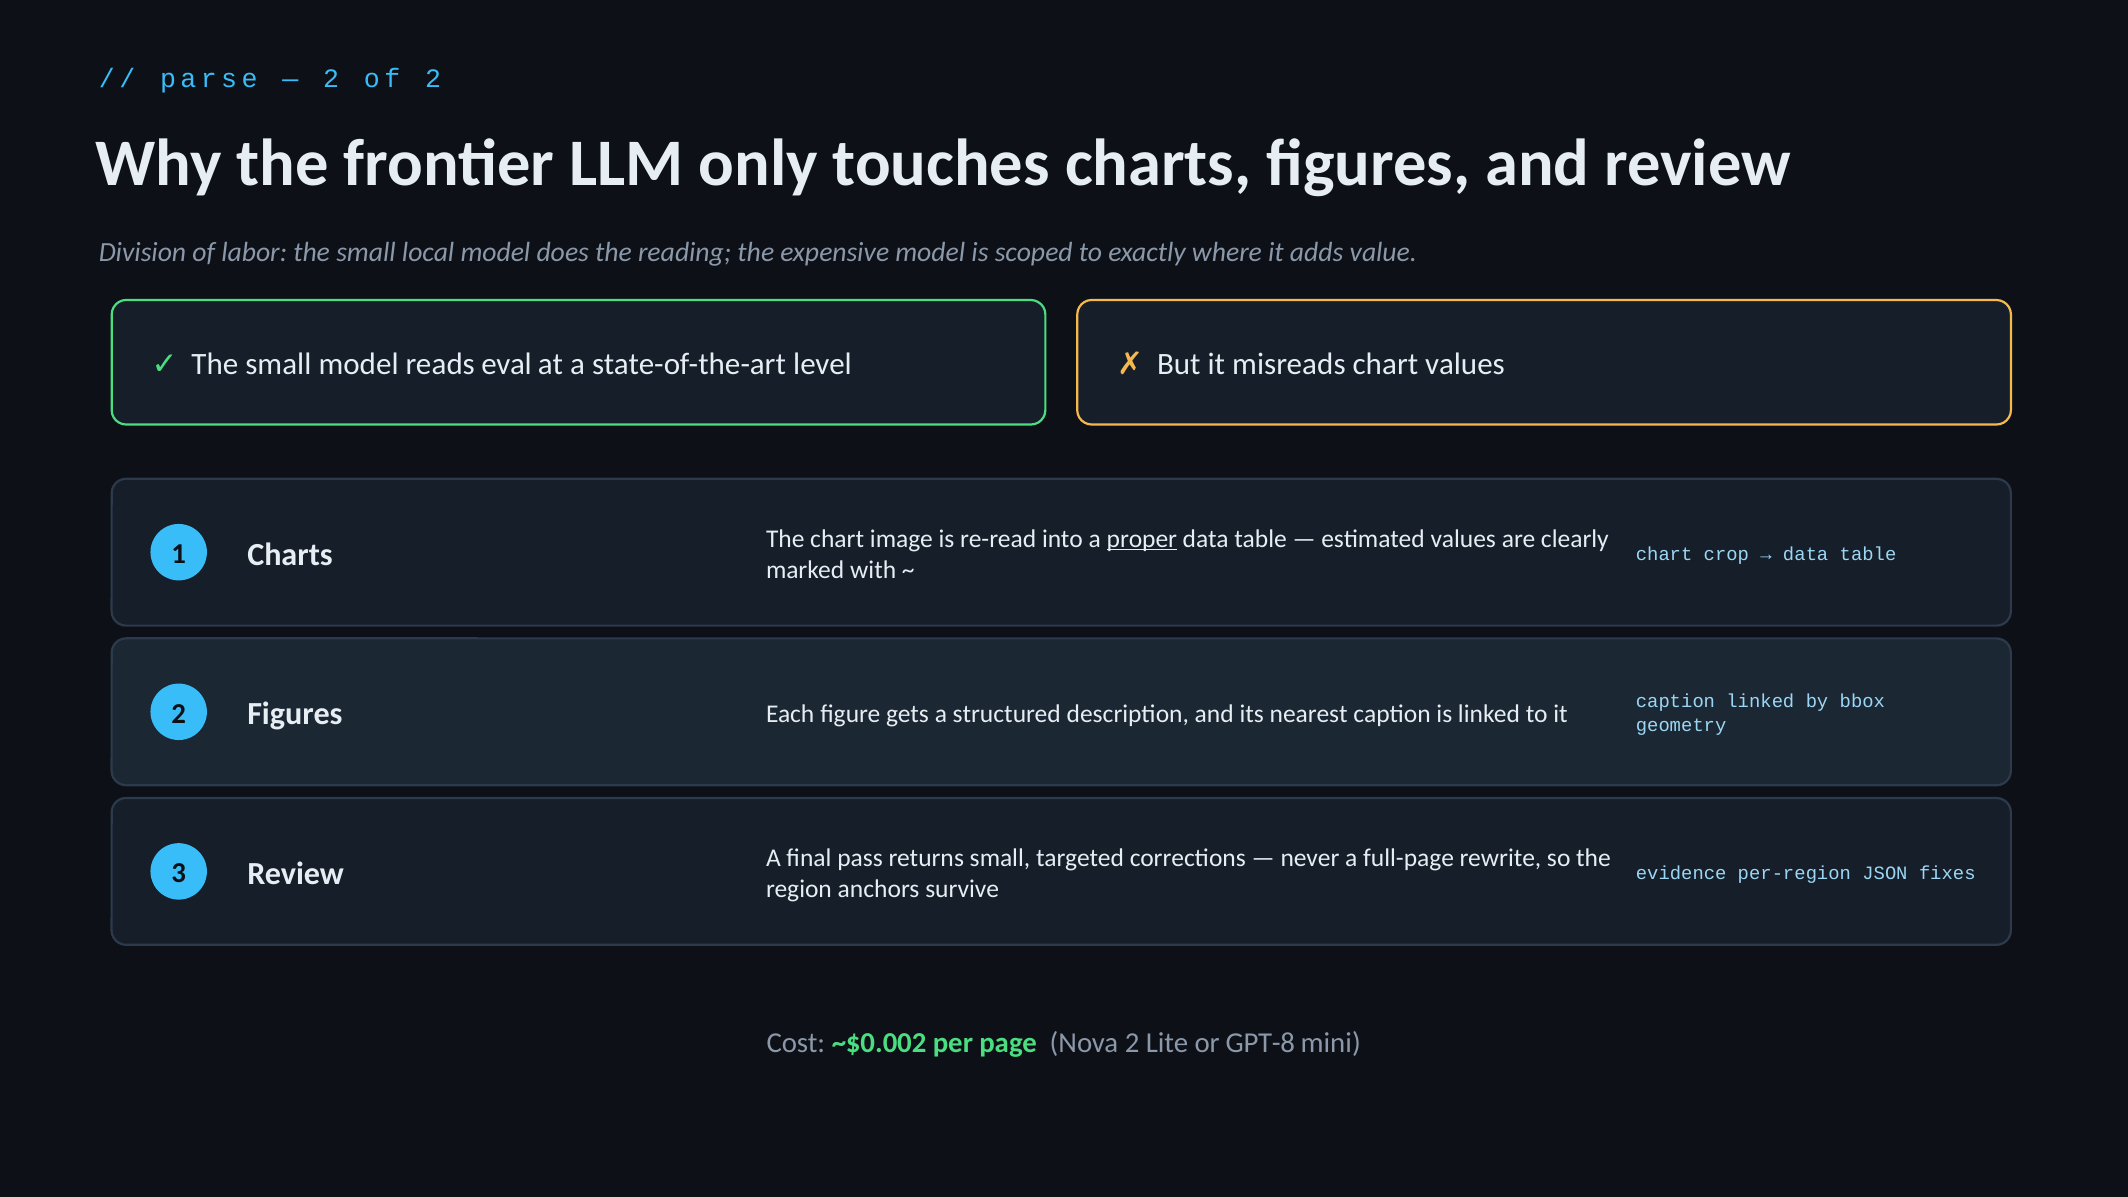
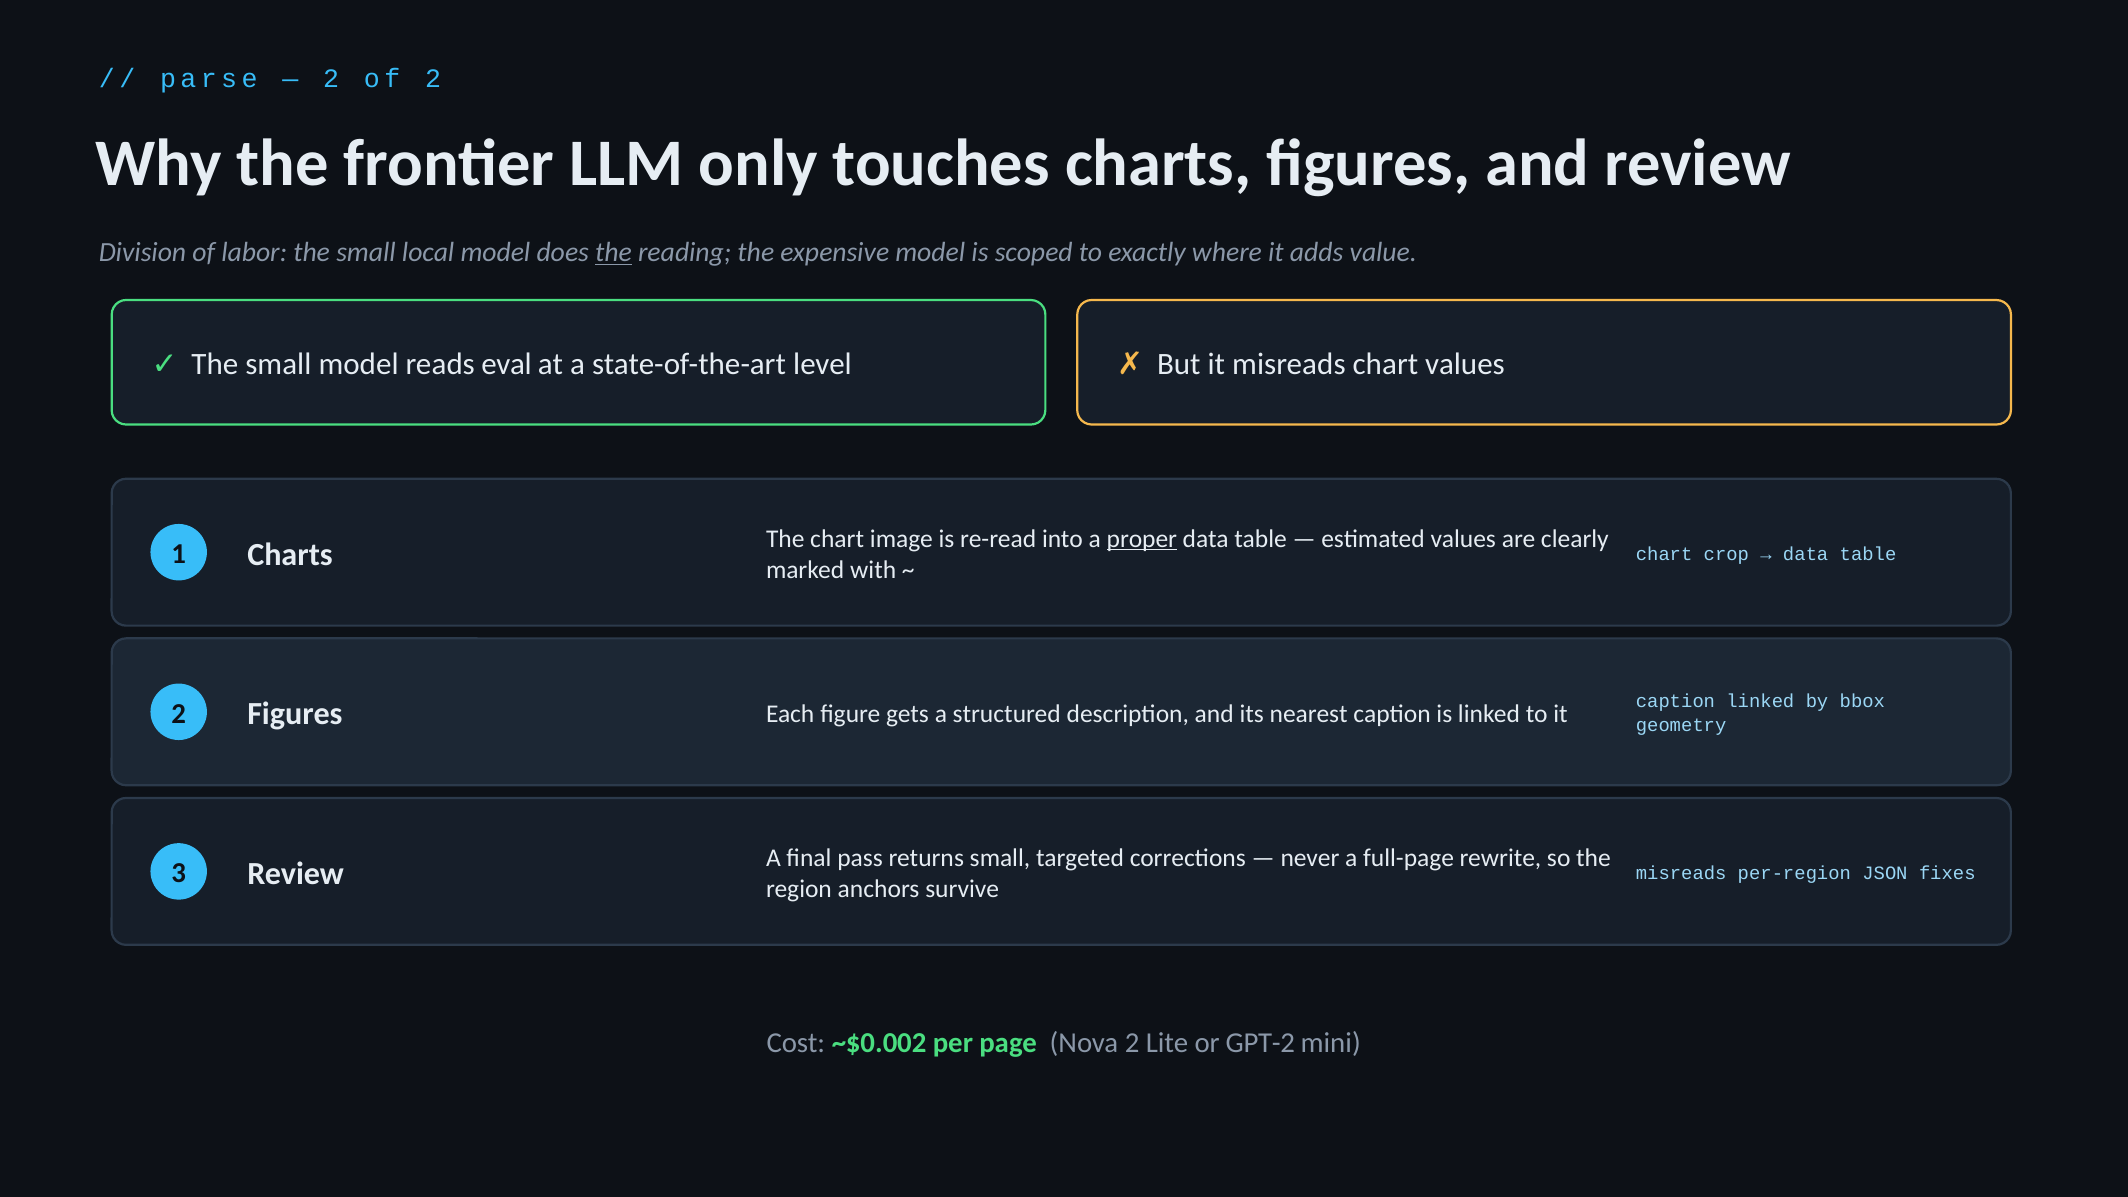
the underline: none -> present (614, 252)
evidence: evidence -> misreads (1681, 873)
GPT-8: GPT-8 -> GPT-2 (1260, 1043)
